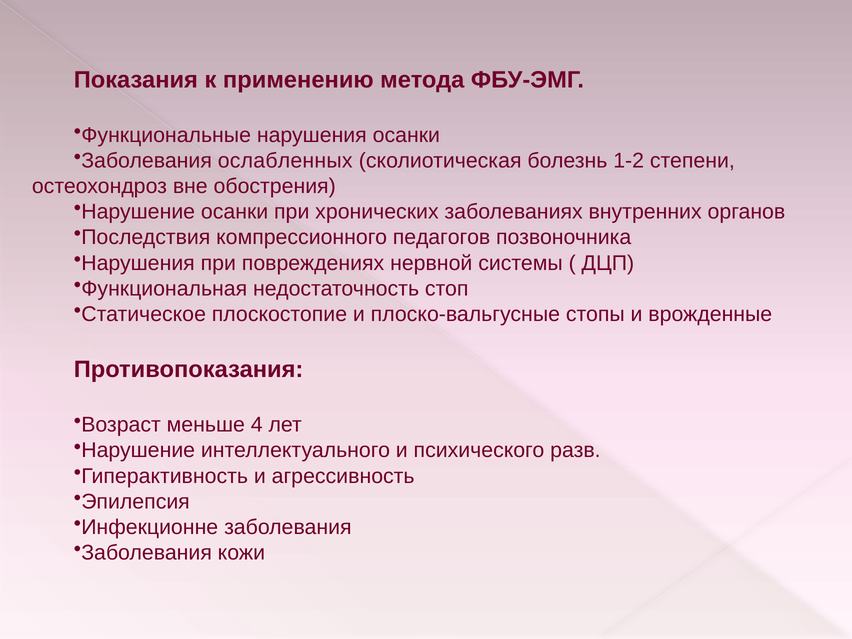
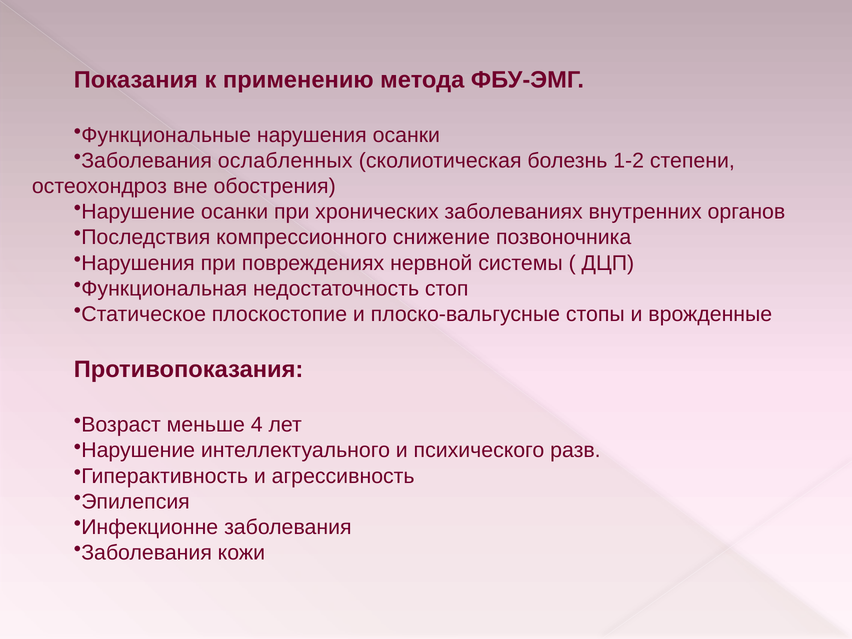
педагогов: педагогов -> снижение (441, 237)
